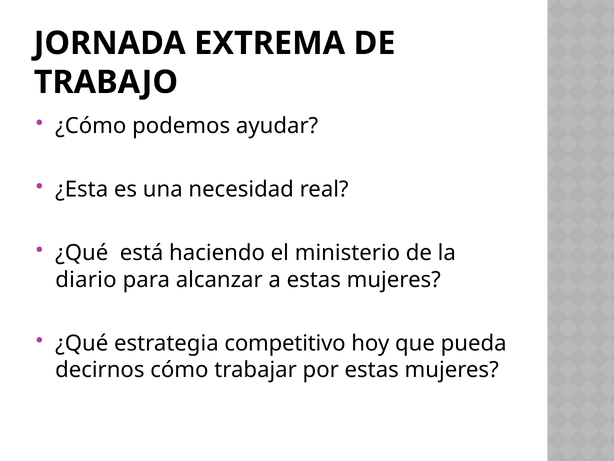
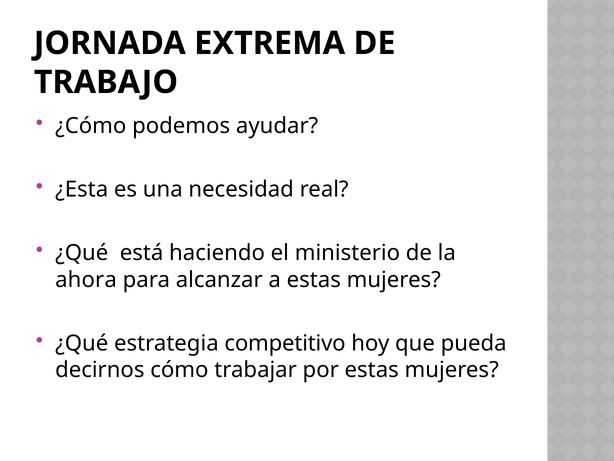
diario: diario -> ahora (86, 279)
